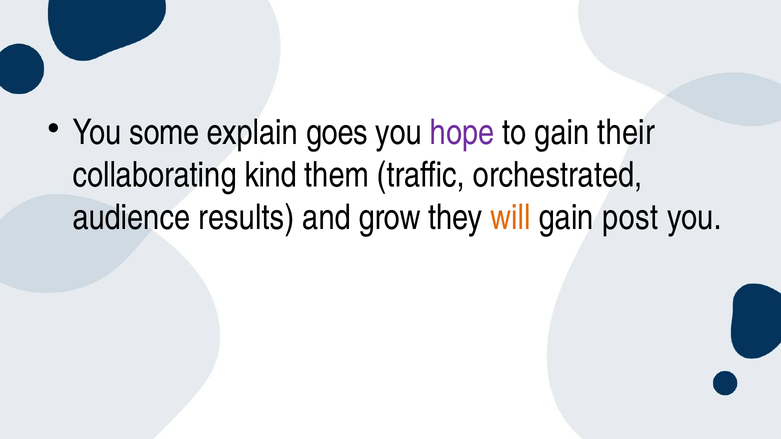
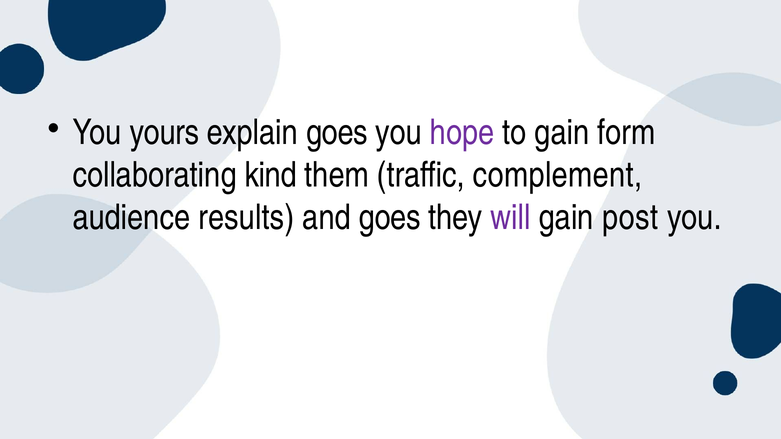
some: some -> yours (164, 133)
their: their -> form (626, 133)
orchestrated: orchestrated -> complement (558, 175)
and grow: grow -> goes (390, 218)
will colour: orange -> purple (511, 218)
